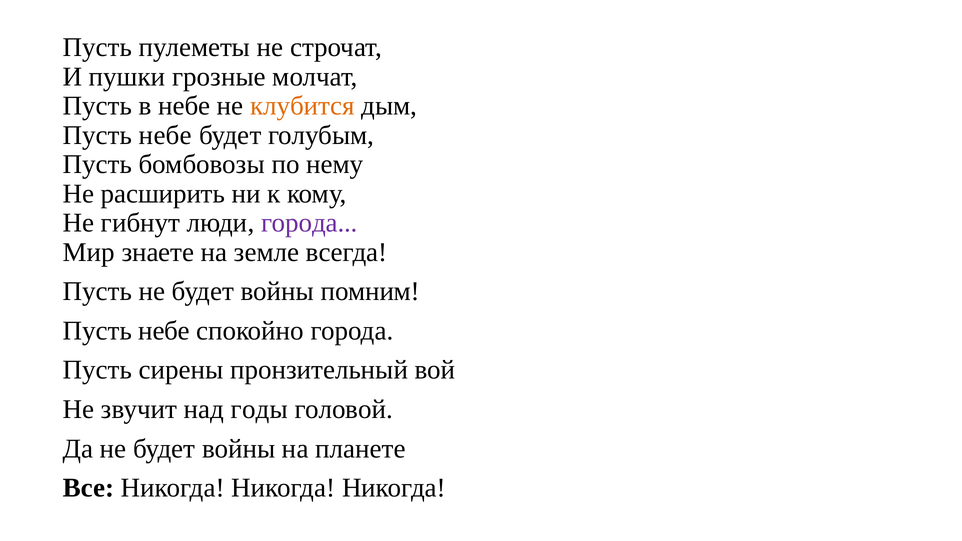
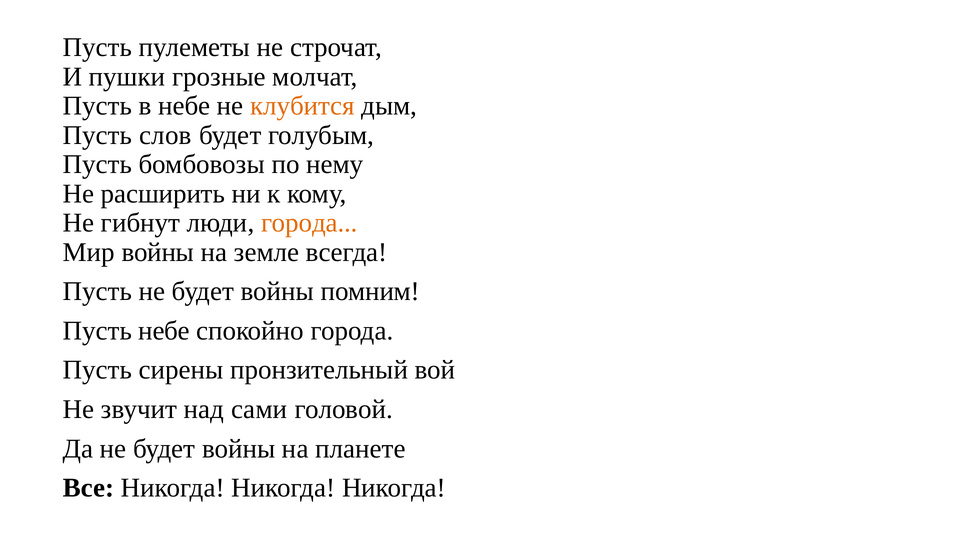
небе: небе -> слов (165, 135)
города colour: purple -> orange (309, 223)
Мир знаете: знаете -> войны (158, 252)
годы: годы -> сами (259, 409)
